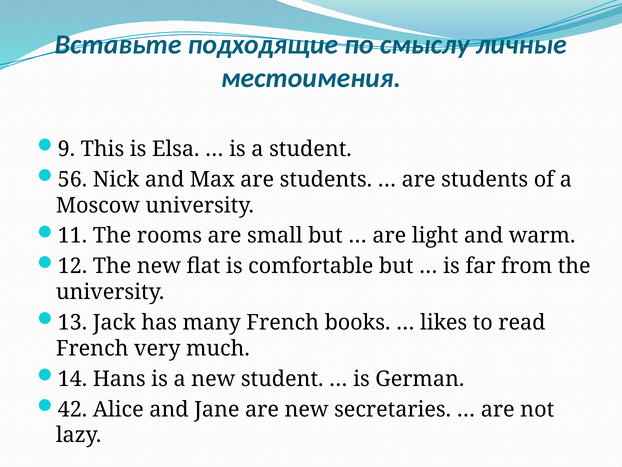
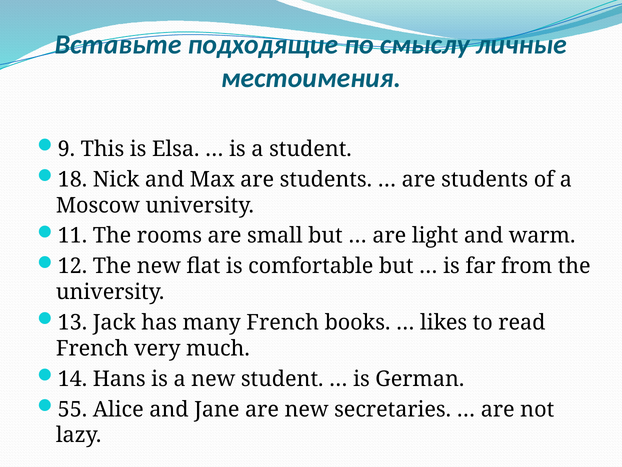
56: 56 -> 18 (72, 179)
42: 42 -> 55 (72, 409)
